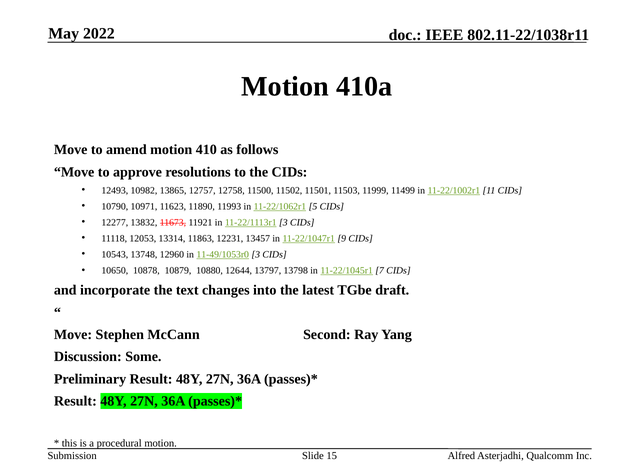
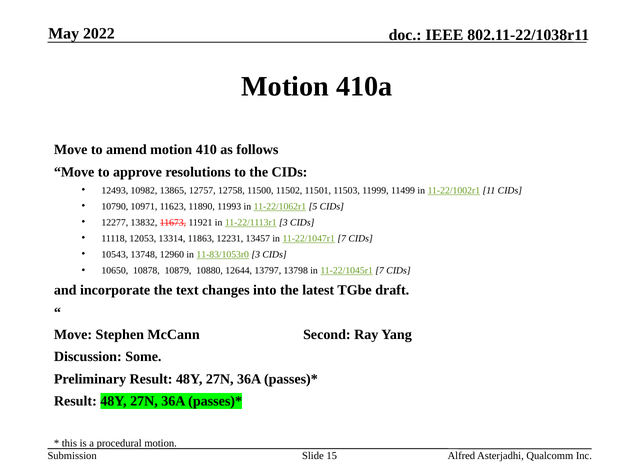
11-22/1047r1 9: 9 -> 7 (342, 239)
11-49/1053r0: 11-49/1053r0 -> 11-83/1053r0 (223, 255)
